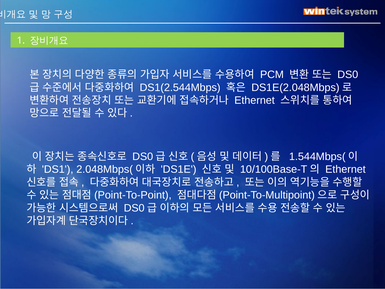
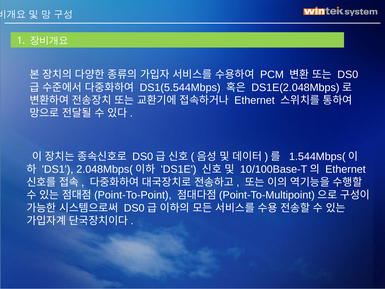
DS1(2.544Mbps: DS1(2.544Mbps -> DS1(5.544Mbps (180, 87)
